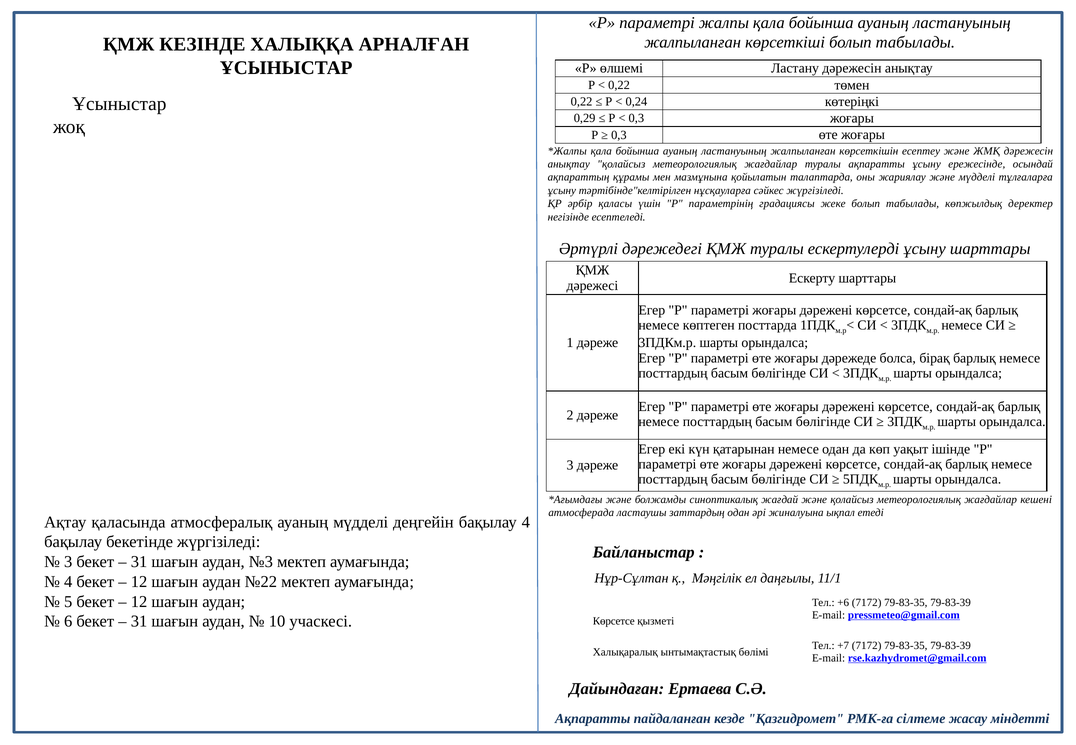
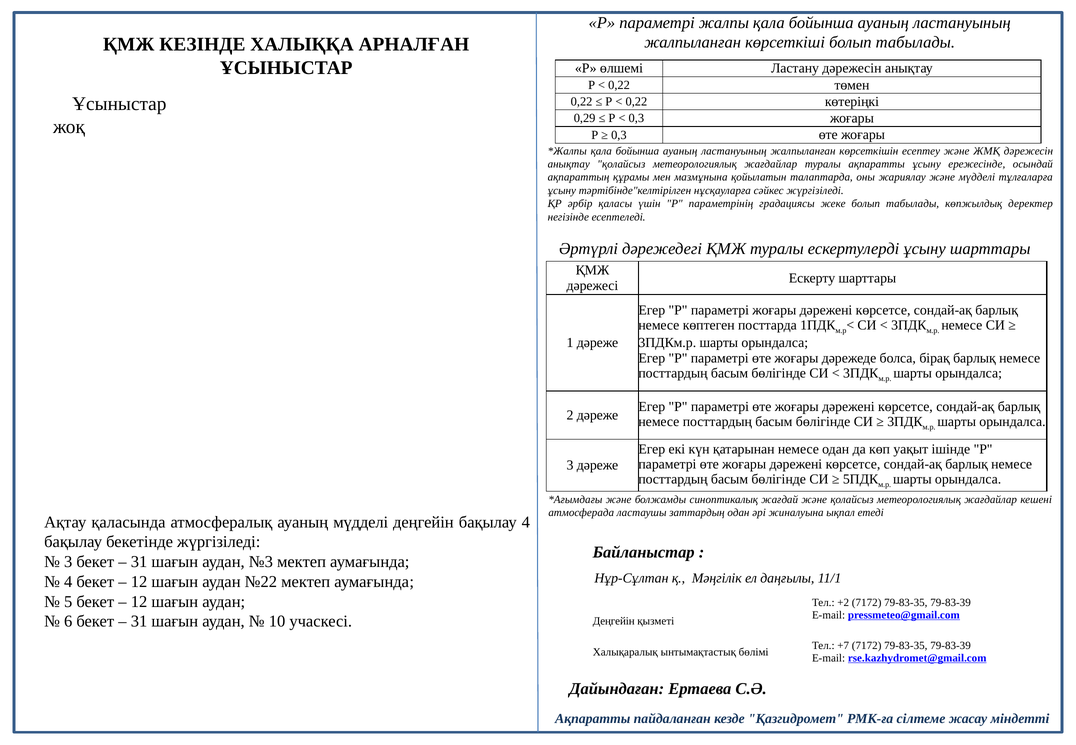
0,24: 0,24 -> 0,22 (636, 102)
+6: +6 -> +2 (843, 603)
Көрсетсе: Көрсетсе -> Деңгейін (614, 621)
